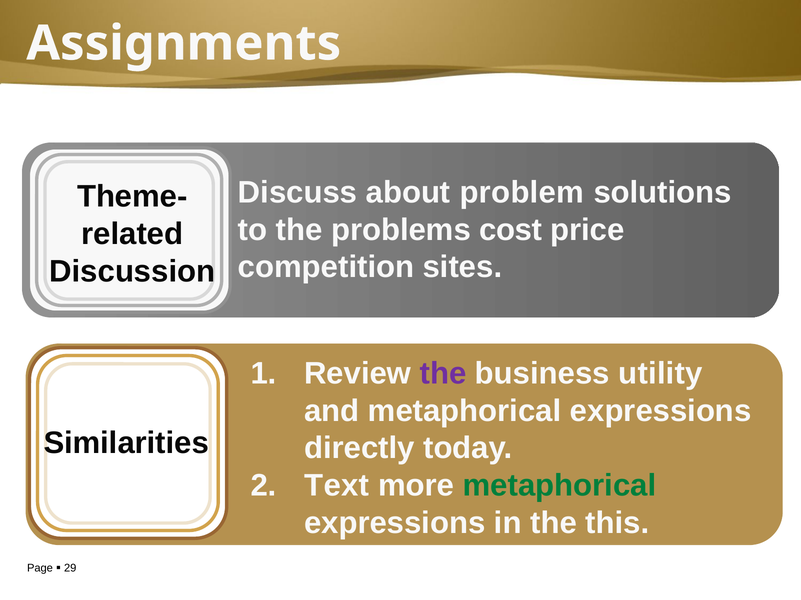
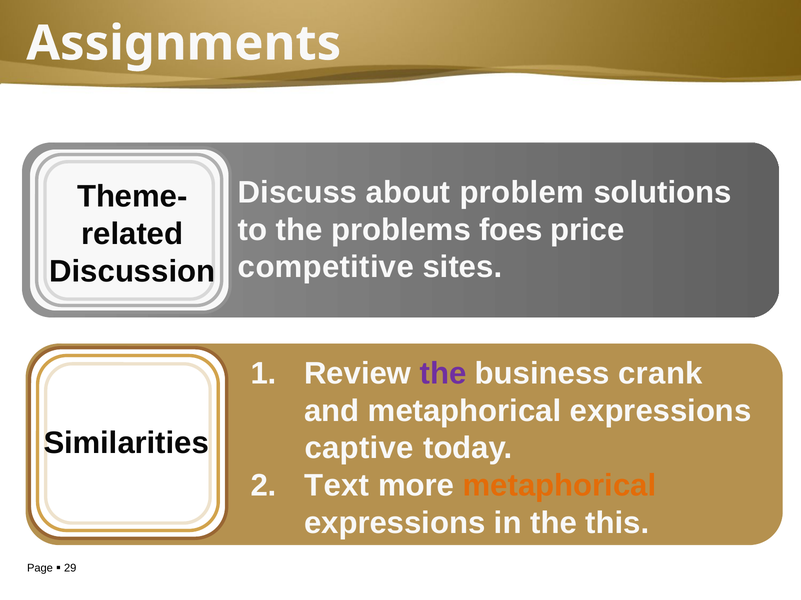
cost: cost -> foes (511, 230)
competition: competition -> competitive (326, 267)
utility: utility -> crank (660, 374)
directly: directly -> captive (359, 449)
metaphorical colour: green -> orange (560, 486)
